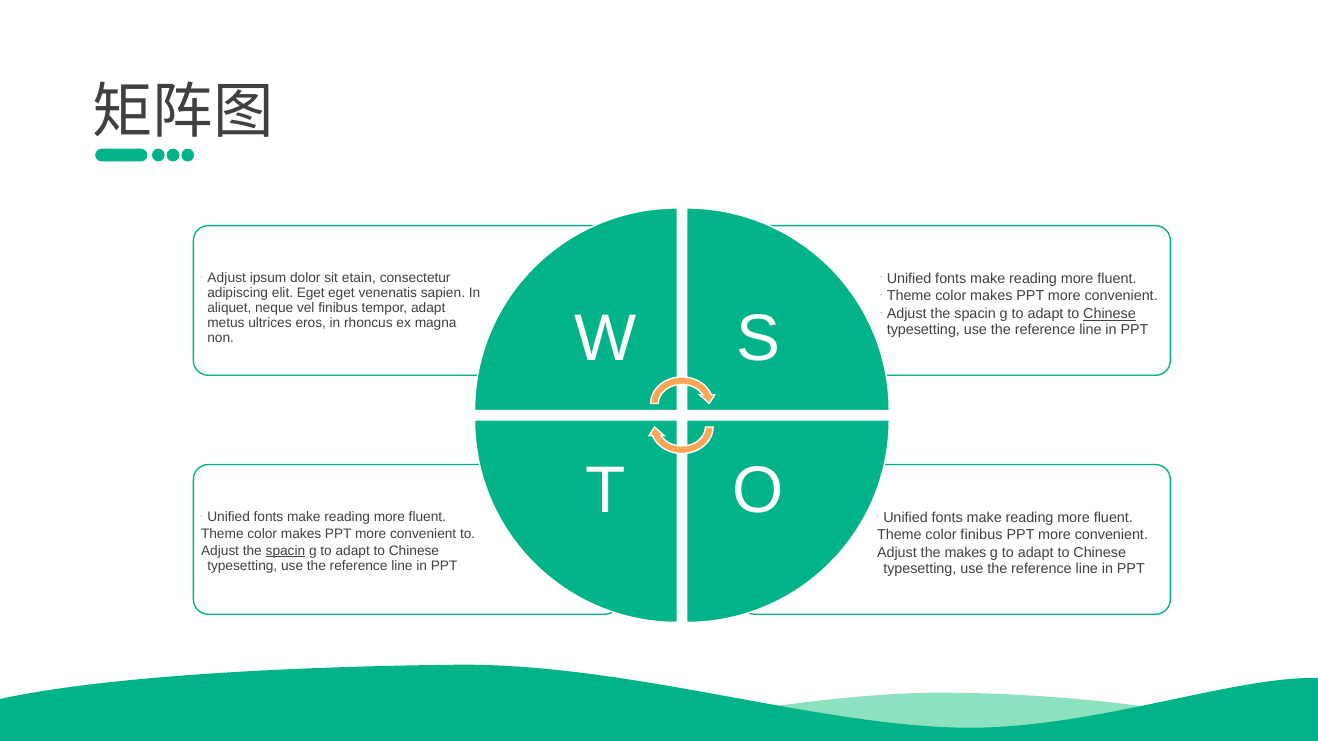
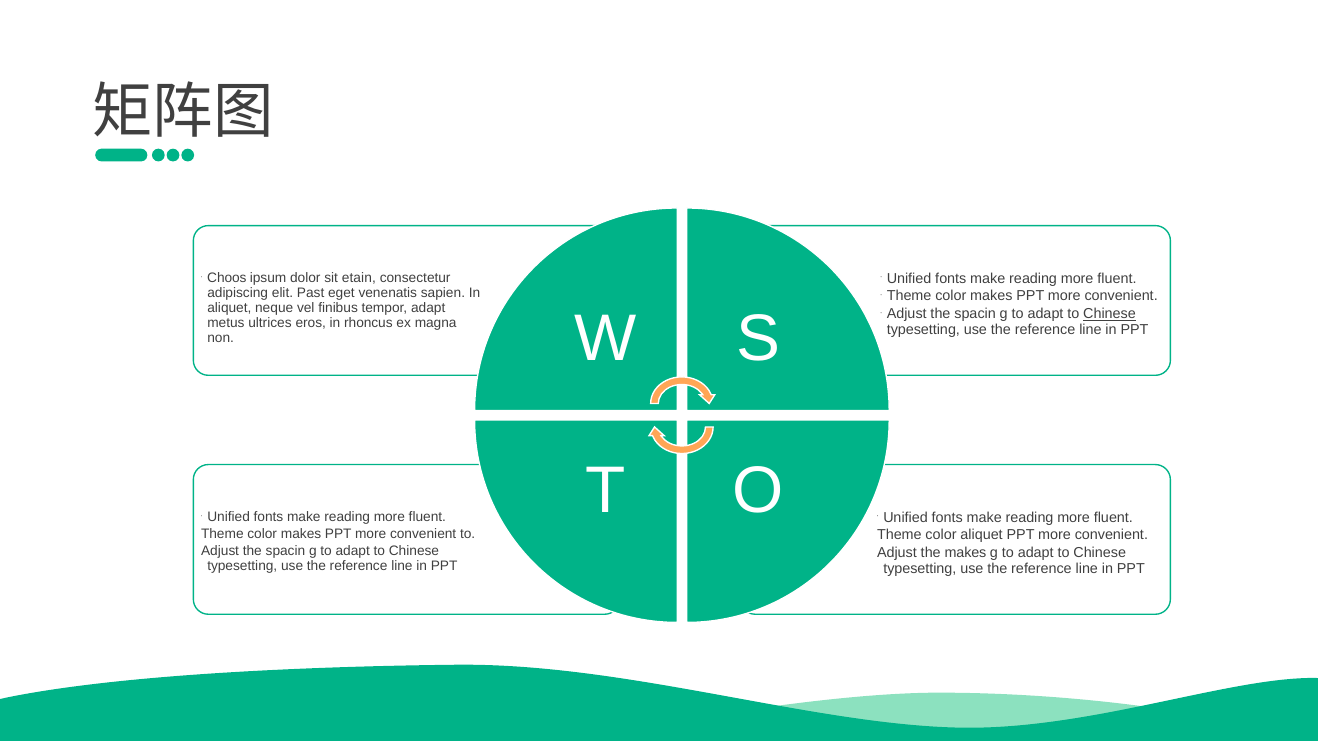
Adjust: Adjust -> Choos (227, 278)
elit Eget: Eget -> Past (311, 293)
color finibus: finibus -> aliquet (982, 535)
spacin underline: present -> none (285, 551)
